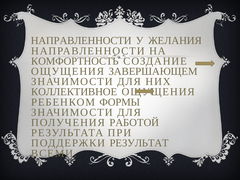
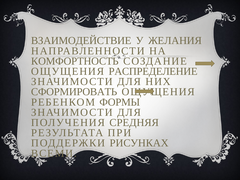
НАПРАВЛЕННОСТИ: НАПРАВЛЕННОСТИ -> ВЗАИМОДЕЙСТВИЕ (81, 41)
ЗАВЕРШАЮЩЕМ: ЗАВЕРШАЮЩЕМ -> РАСПРЕДЕЛЕНИЕ (153, 71)
КОЛЛЕКТИВНОЕ: КОЛЛЕКТИВНОЕ -> СФОРМИРОВАТЬ (74, 92)
РАБОТОЙ: РАБОТОЙ -> СРЕДНЯЯ (134, 123)
РЕЗУЛЬТАТ: РЕЗУЛЬТАТ -> РИСУНКАХ (139, 143)
